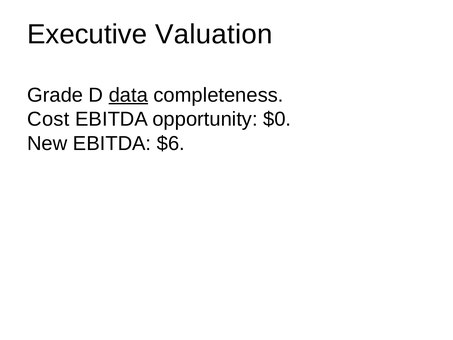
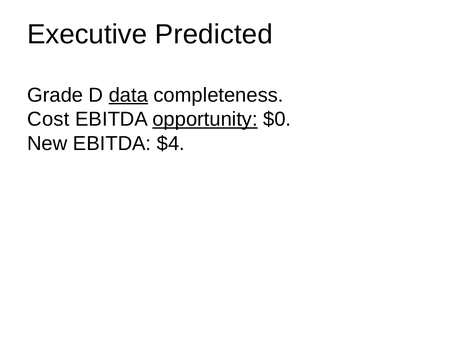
Valuation: Valuation -> Predicted (214, 34)
opportunity underline: none -> present (205, 119)
$6: $6 -> $4 (171, 143)
